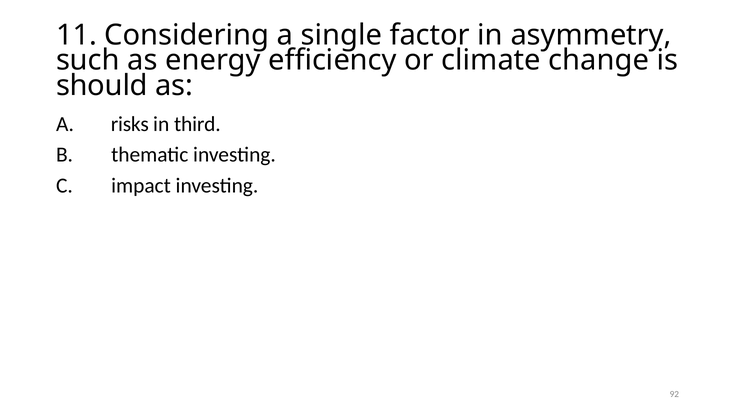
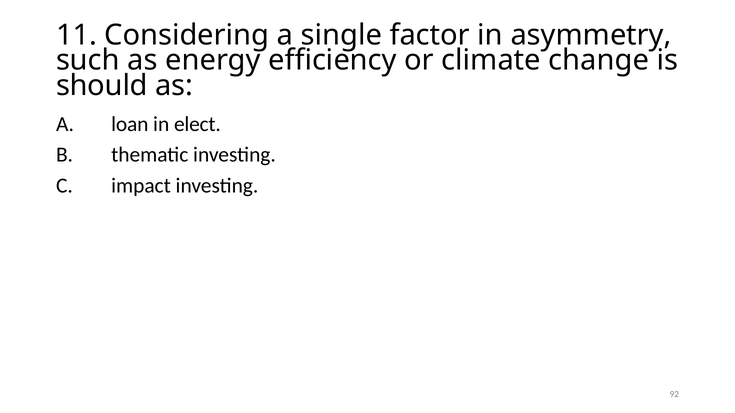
risks: risks -> loan (130, 124)
third: third -> elect (197, 124)
